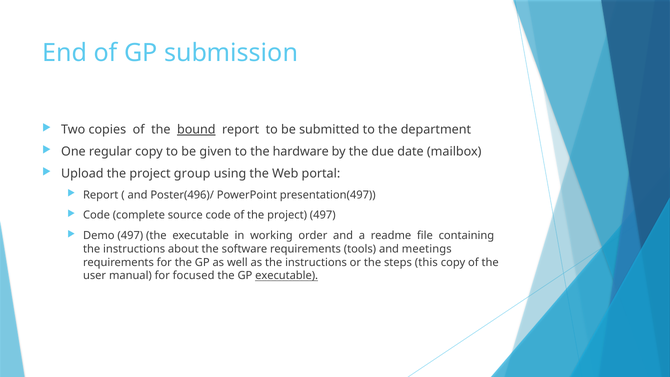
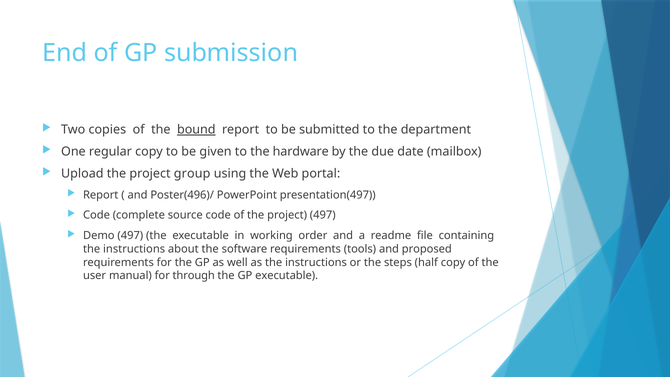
meetings: meetings -> proposed (427, 249)
this: this -> half (426, 262)
focused: focused -> through (194, 276)
executable underline: present -> none (287, 276)
